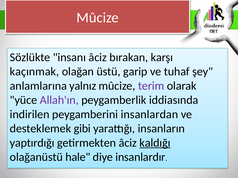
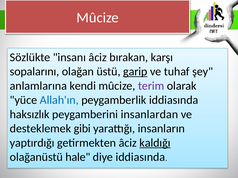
kaçınmak: kaçınmak -> sopalarını (35, 72)
garip underline: none -> present (135, 72)
yalnız: yalnız -> kendi (83, 86)
Allah'ın colour: purple -> blue (59, 100)
indirilen: indirilen -> haksızlık (30, 115)
diye insanlardır: insanlardır -> iddiasında (140, 157)
